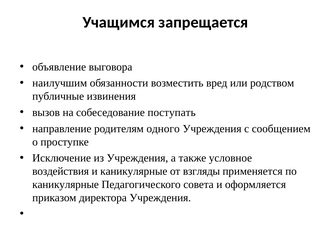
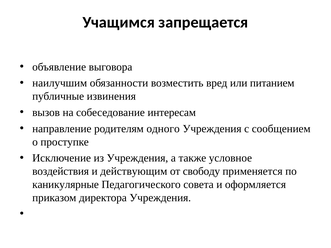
родством: родством -> питанием (272, 83)
поступать: поступать -> интересам (172, 113)
и каникулярные: каникулярные -> действующим (134, 171)
взгляды: взгляды -> свободу (201, 171)
